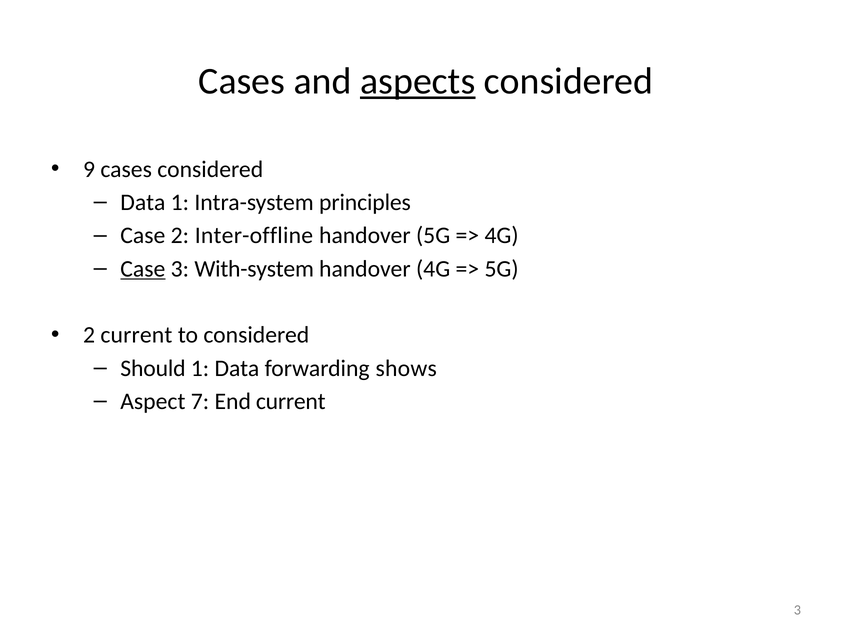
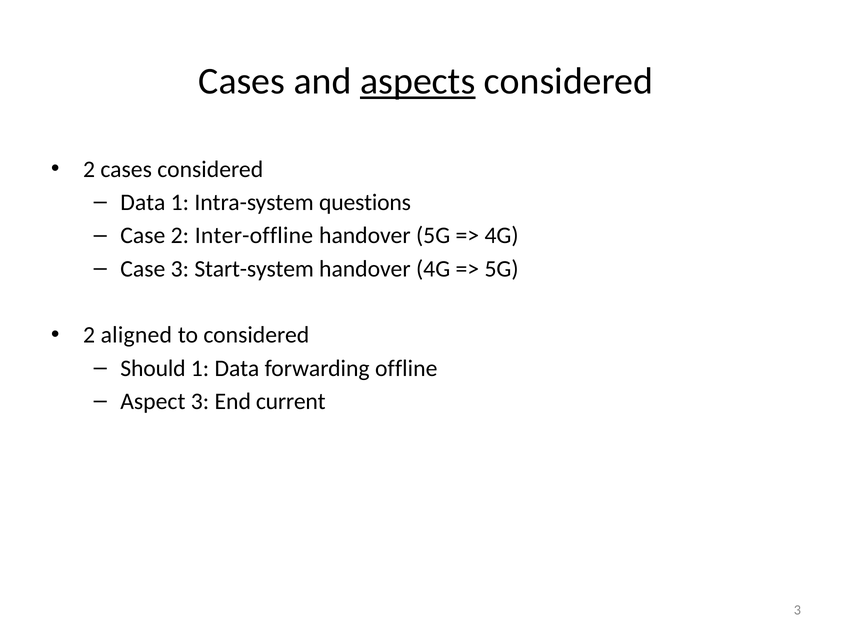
9: 9 -> 2 (89, 169)
principles: principles -> questions (365, 202)
Case underline: present -> none (143, 269)
With-system: With-system -> Start-system (254, 269)
2 current: current -> aligned (136, 335)
shows: shows -> offline (406, 368)
Aspect 7: 7 -> 3 (200, 401)
